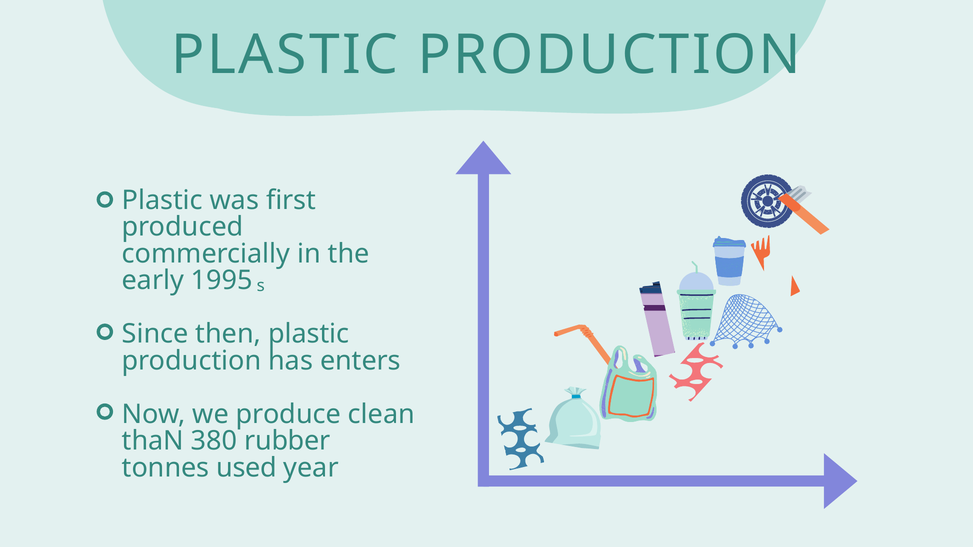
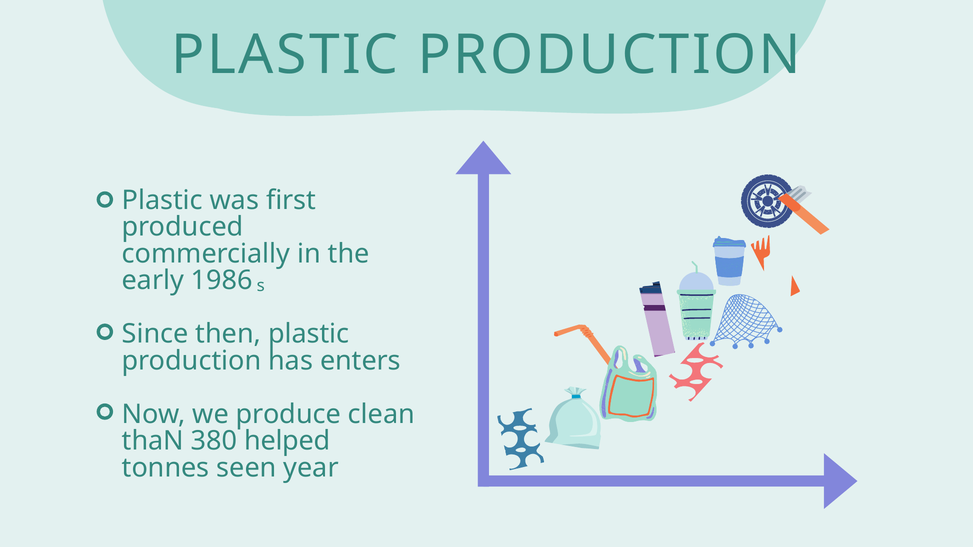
1995: 1995 -> 1986 (222, 281)
rubber: rubber -> helped (287, 441)
used: used -> seen (246, 468)
